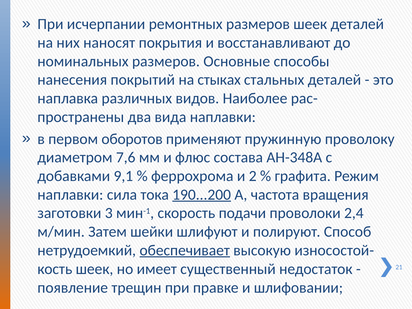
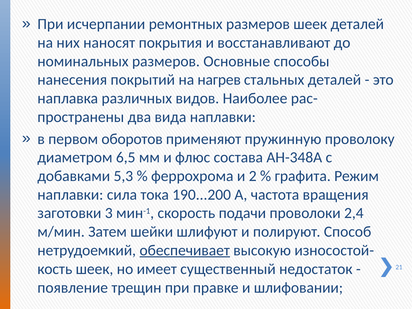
стыках: стыках -> нагрев (219, 80)
7,6: 7,6 -> 6,5 (126, 158)
9,1: 9,1 -> 5,3 (123, 176)
190...200 underline: present -> none (202, 195)
